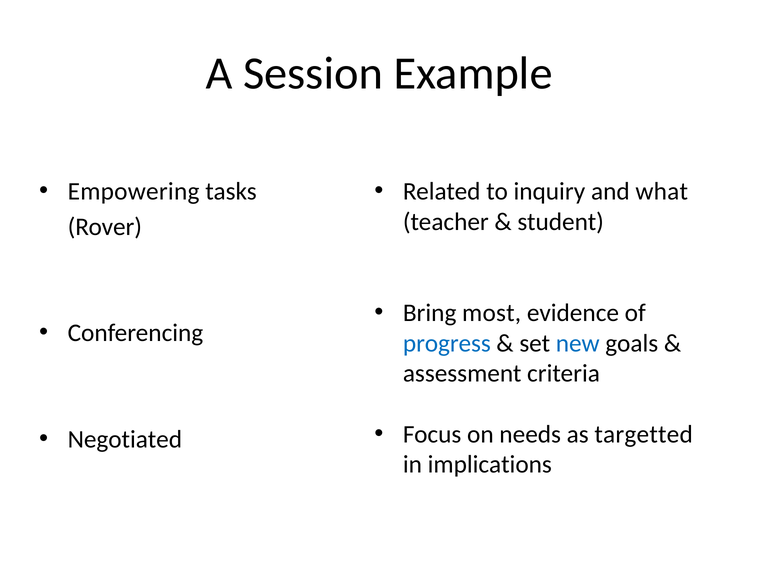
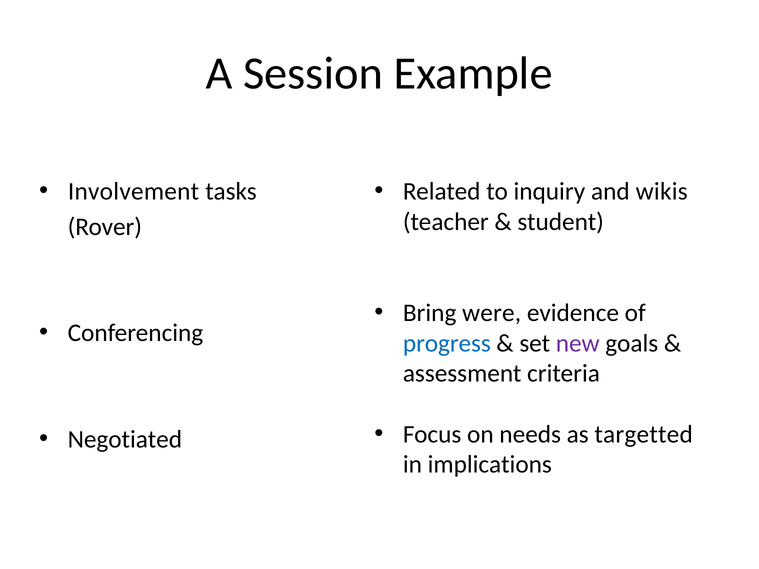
Empowering: Empowering -> Involvement (134, 192)
what: what -> wikis (662, 192)
most: most -> were (492, 313)
new colour: blue -> purple (578, 343)
